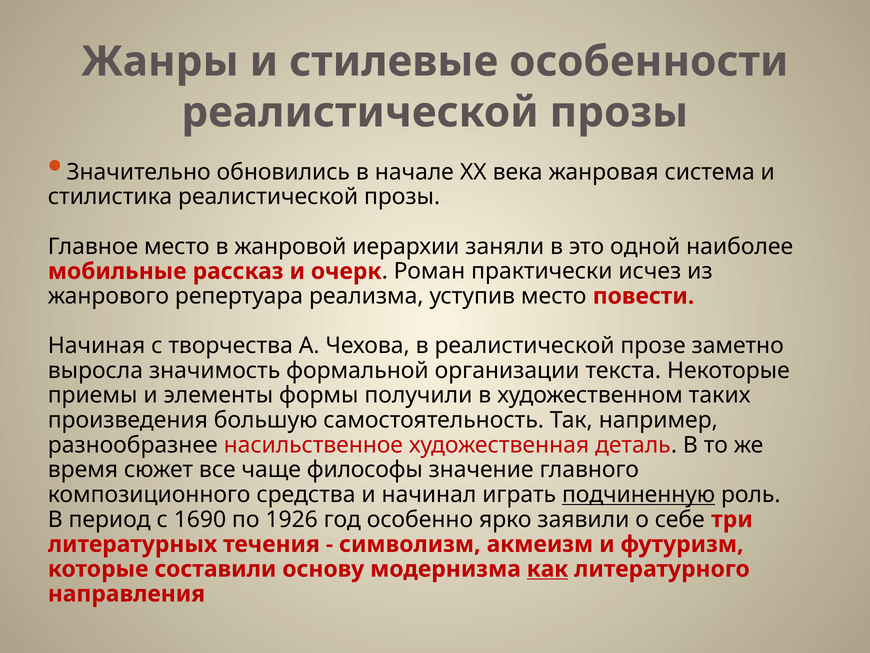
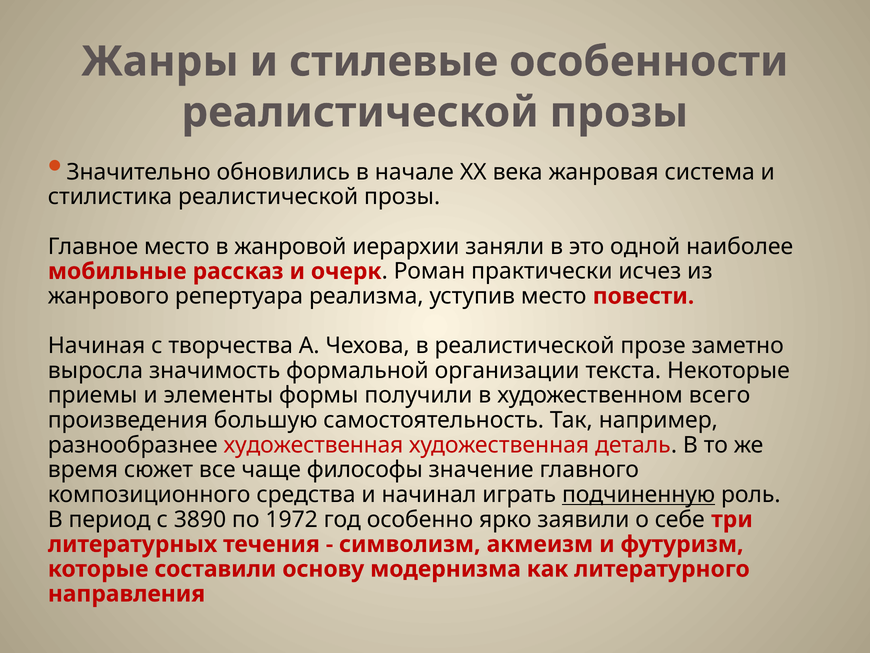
таких: таких -> всего (720, 395)
разнообразнее насильственное: насильственное -> художественная (313, 445)
1690: 1690 -> 3890 (200, 519)
1926: 1926 -> 1972 (292, 519)
как underline: present -> none (548, 569)
